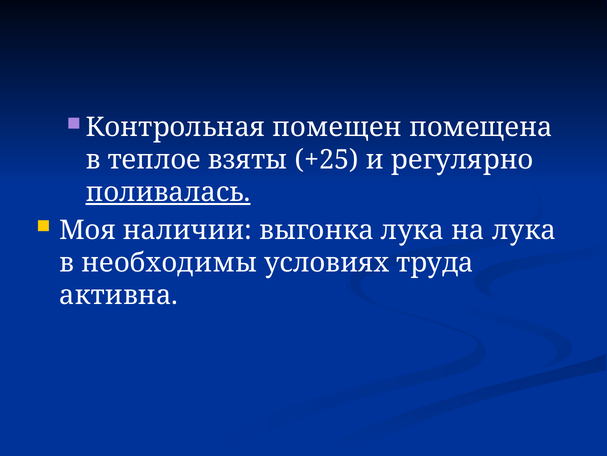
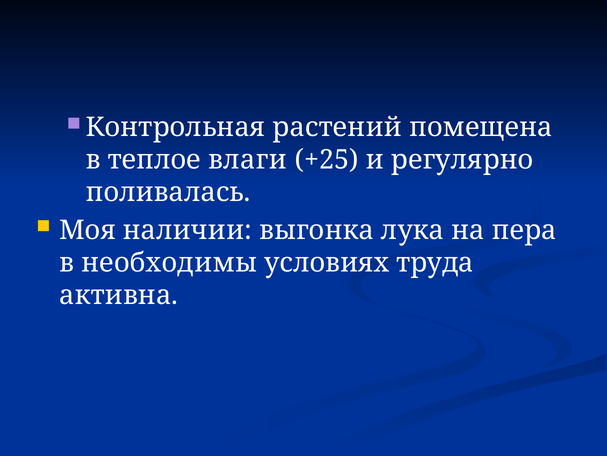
помещен: помещен -> растений (337, 127)
взяты: взяты -> влаги (248, 160)
поливалась underline: present -> none (168, 192)
на лука: лука -> пера (524, 230)
